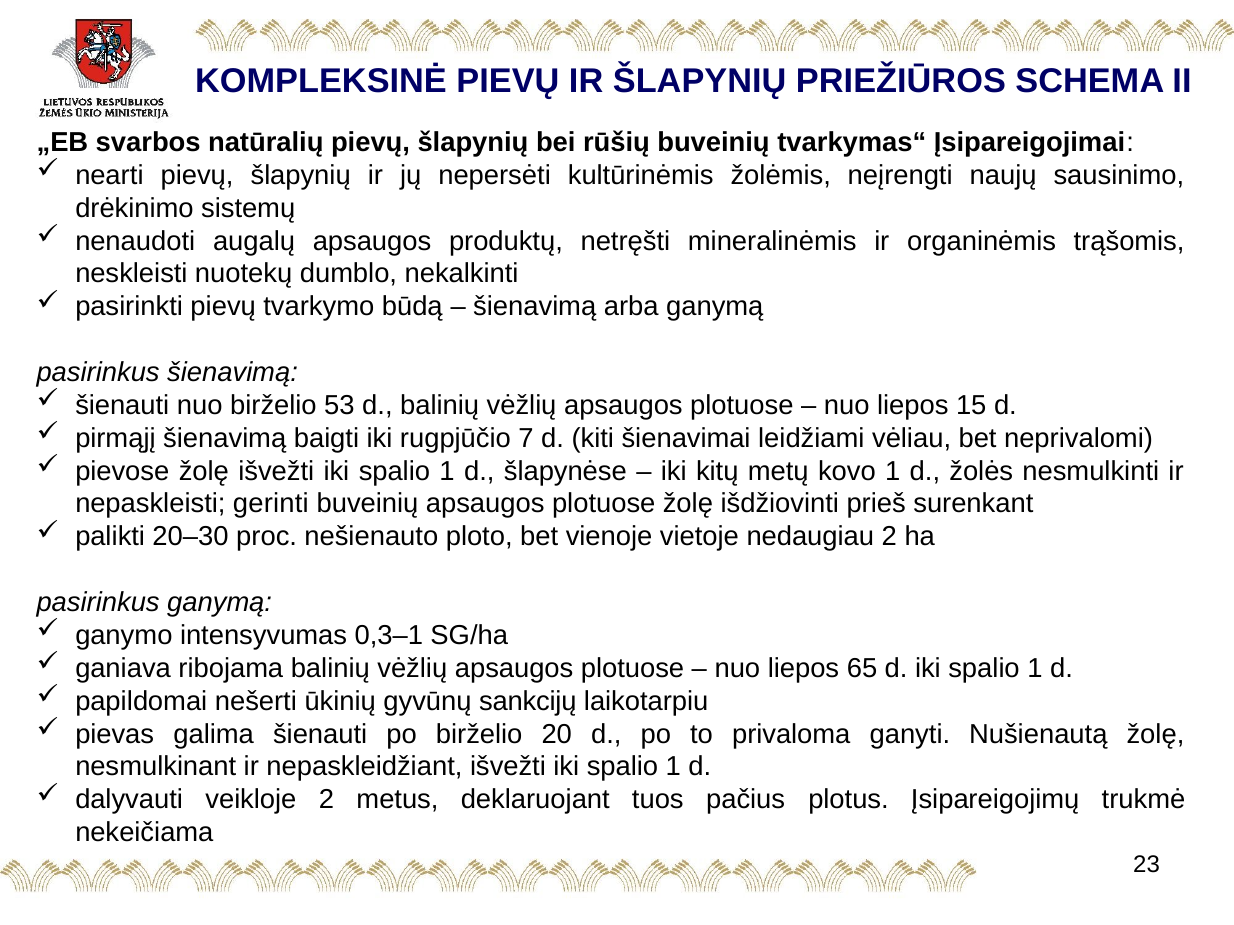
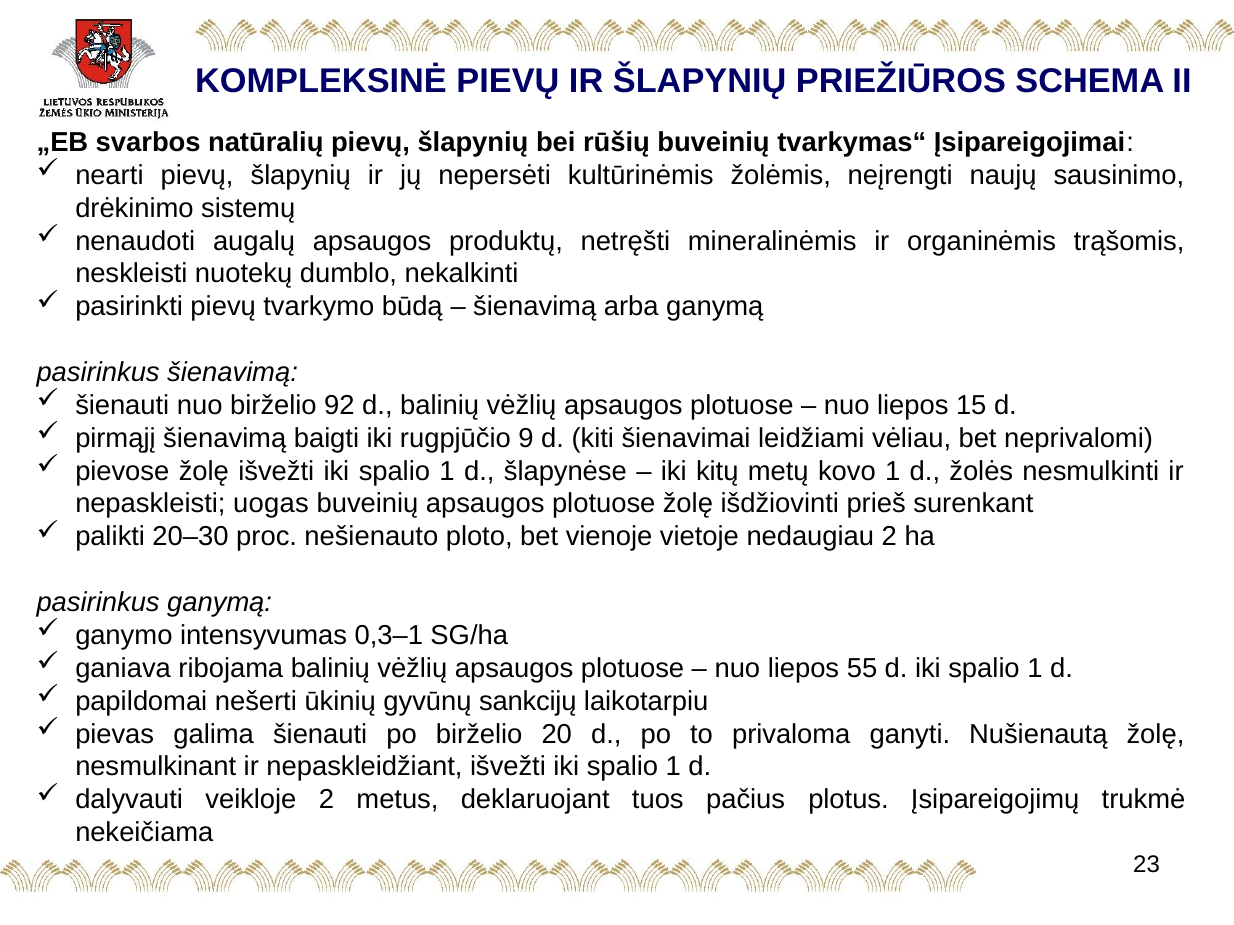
53: 53 -> 92 (339, 406)
7: 7 -> 9 (526, 438)
gerinti: gerinti -> uogas (271, 504)
65: 65 -> 55 (862, 669)
